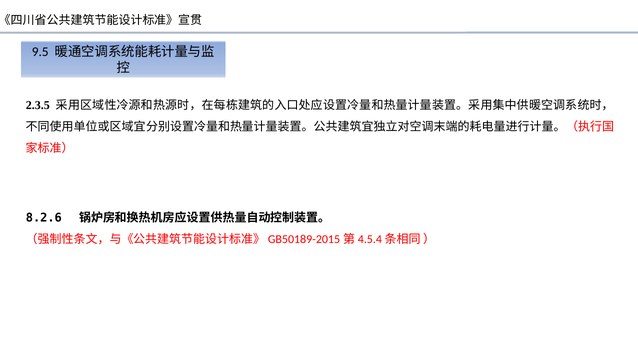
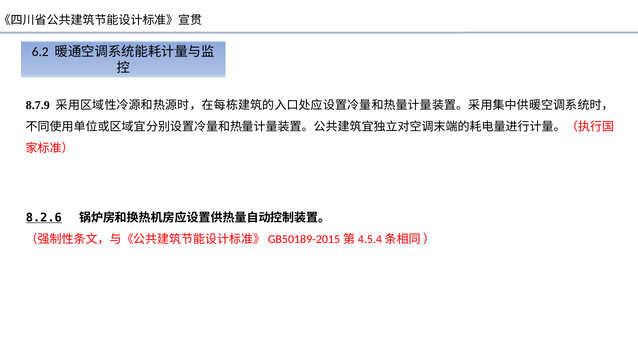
9.5: 9.5 -> 6.2 (40, 52)
2.3.5: 2.3.5 -> 8.7.9 (38, 105)
8.2.6 underline: none -> present (44, 218)
